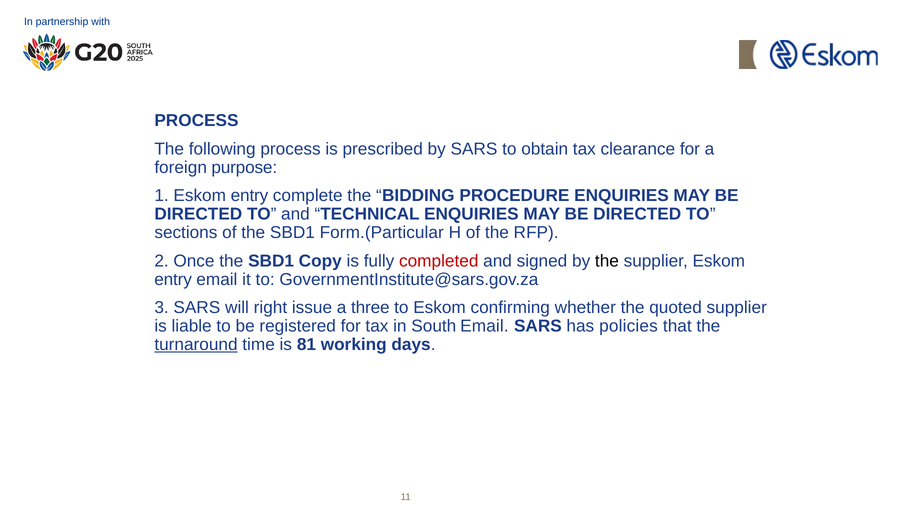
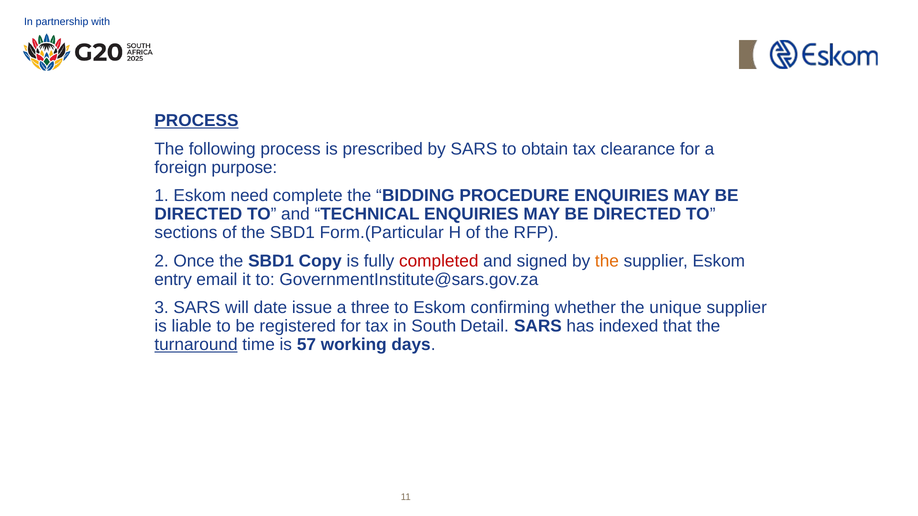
PROCESS underline: none -> present (196, 121)
1 Eskom entry: entry -> need (250, 196)
the colour: black -> orange (607, 261)
right: right -> date (270, 308)
quoted: quoted -> unique (676, 308)
South Email: Email -> Detail (485, 326)
policies: policies -> indexed (629, 326)
81: 81 -> 57 (306, 345)
